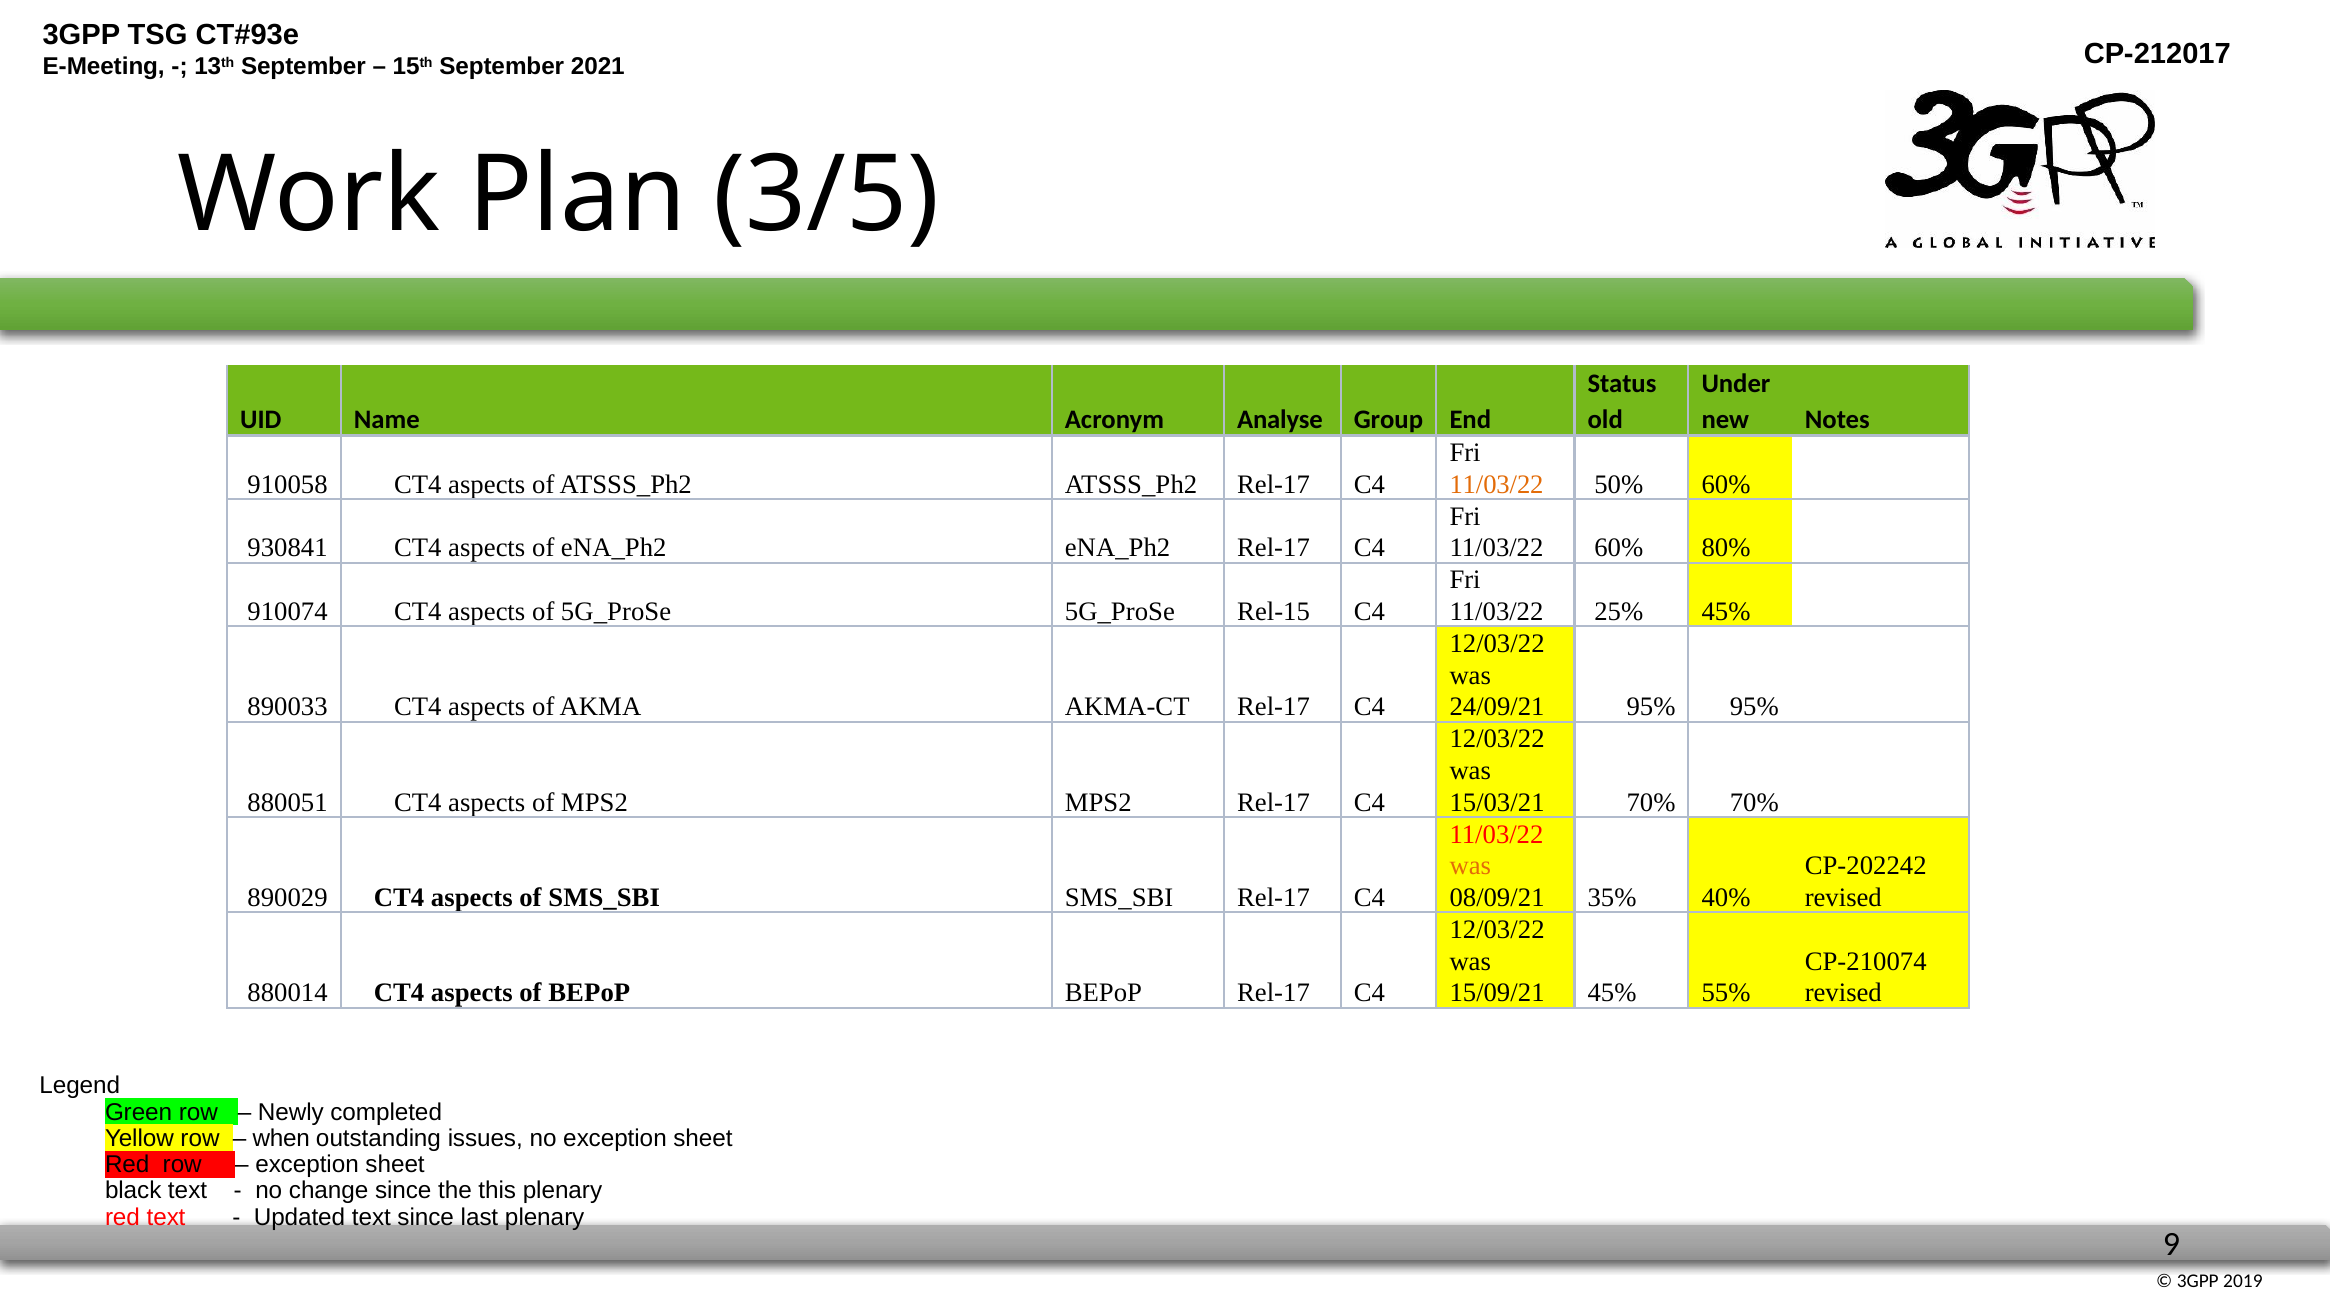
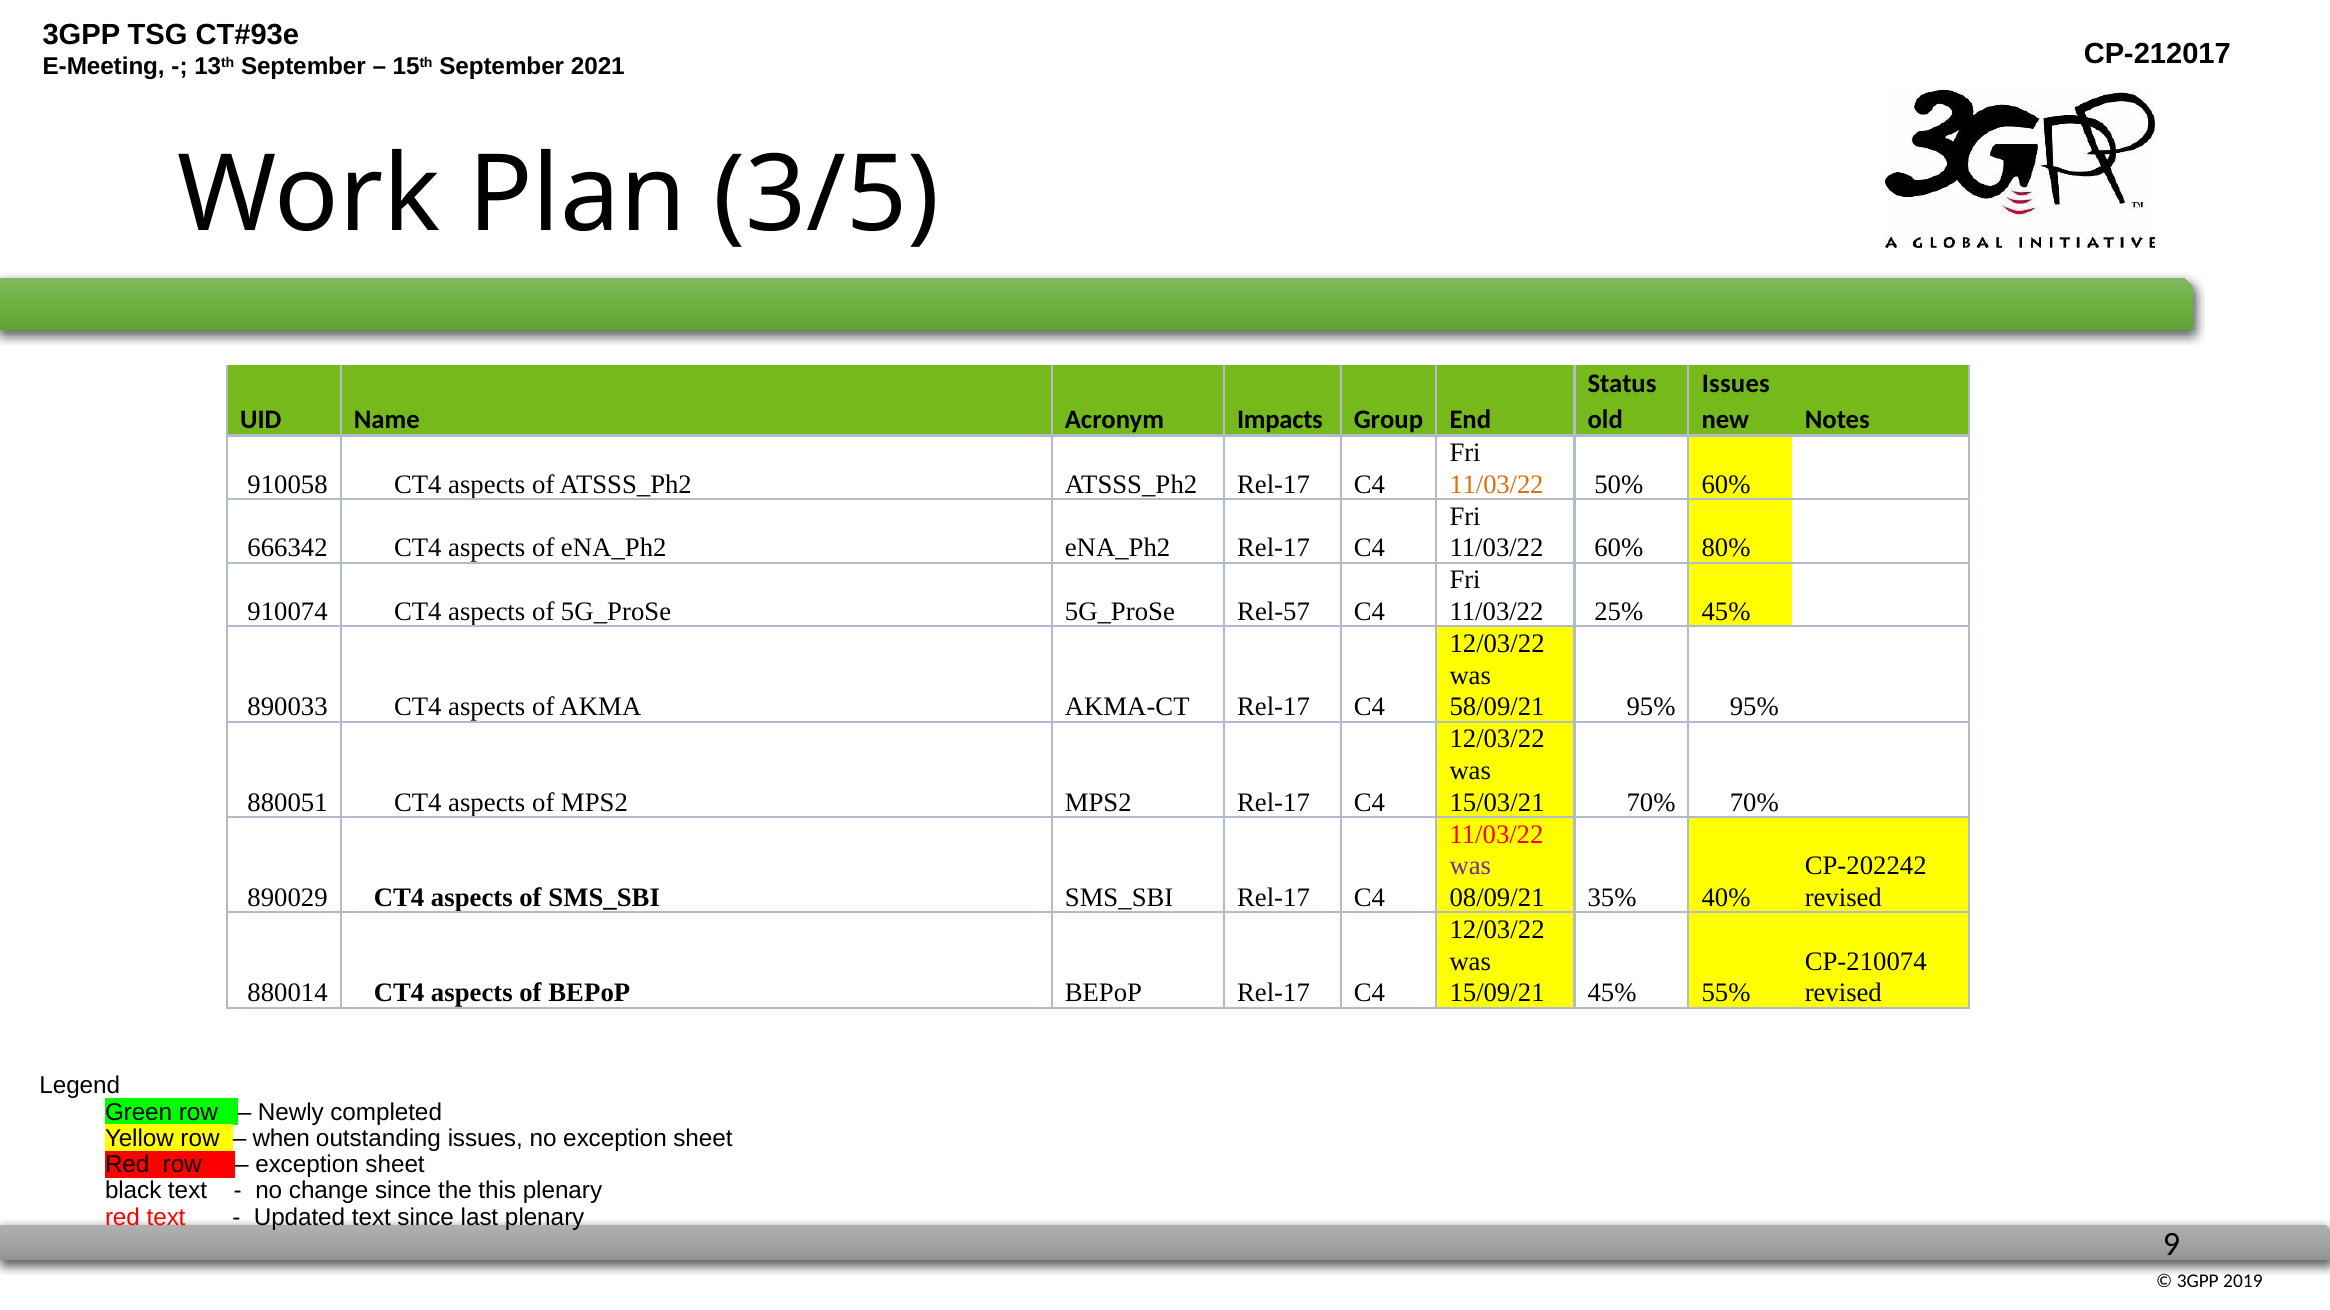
Under: Under -> Issues (1736, 384)
Analyse: Analyse -> Impacts (1280, 420)
930841: 930841 -> 666342 (288, 548)
Rel-15: Rel-15 -> Rel-57 (1274, 612)
24/09/21: 24/09/21 -> 58/09/21 (1497, 707)
was colour: orange -> purple (1470, 866)
